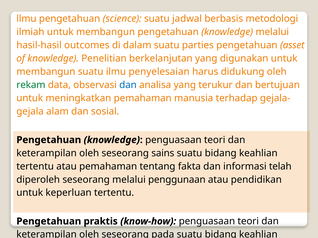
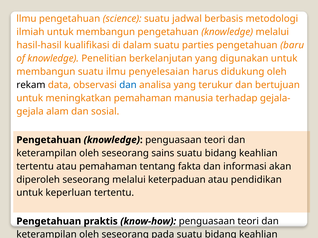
outcomes: outcomes -> kualifikasi (87, 45)
asset: asset -> baru (292, 45)
rekam colour: green -> black (31, 85)
telah: telah -> akan (280, 167)
penggunaan: penggunaan -> keterpaduan (177, 180)
